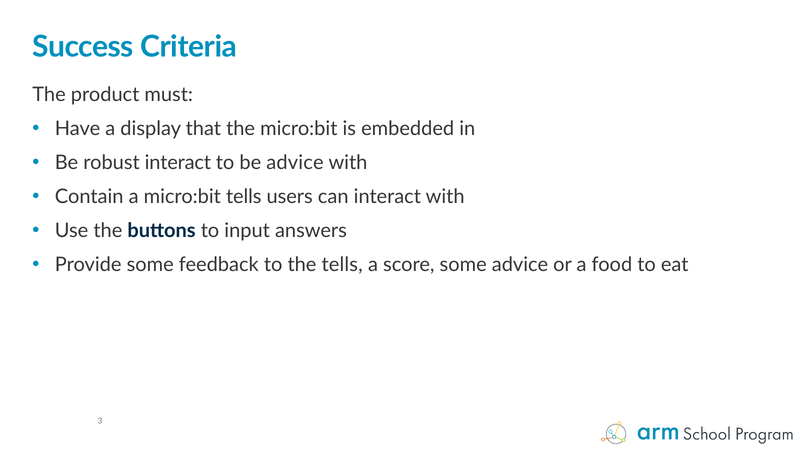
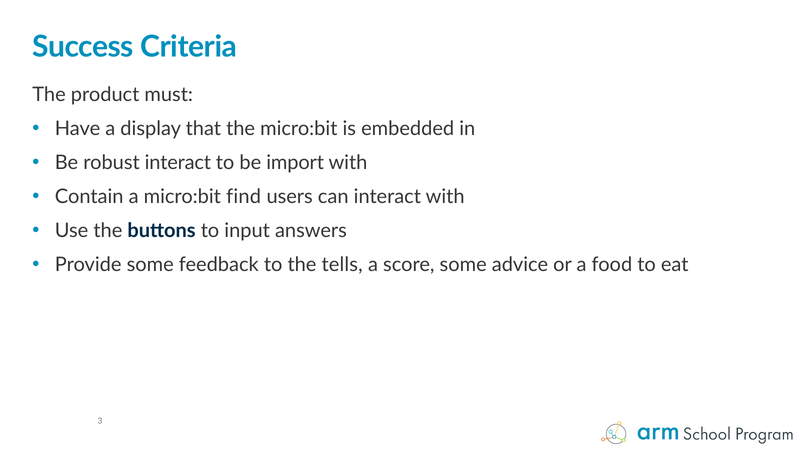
be advice: advice -> import (295, 163)
micro:bit tells: tells -> find (244, 197)
